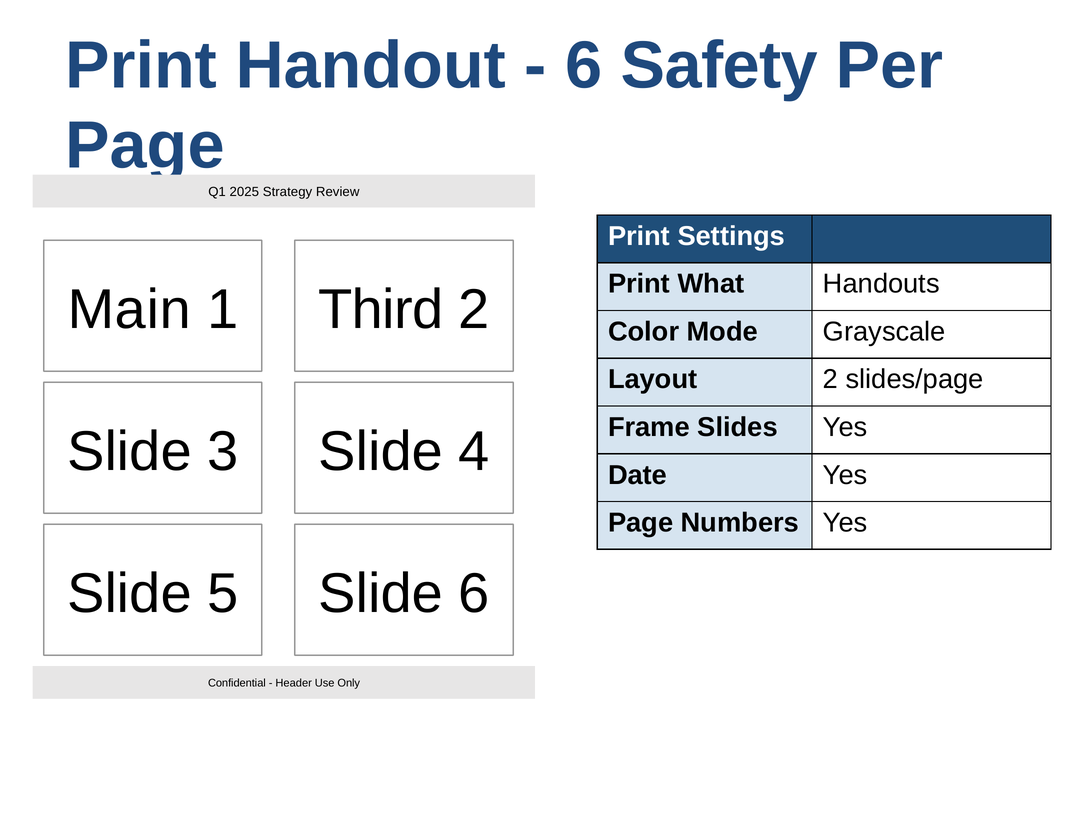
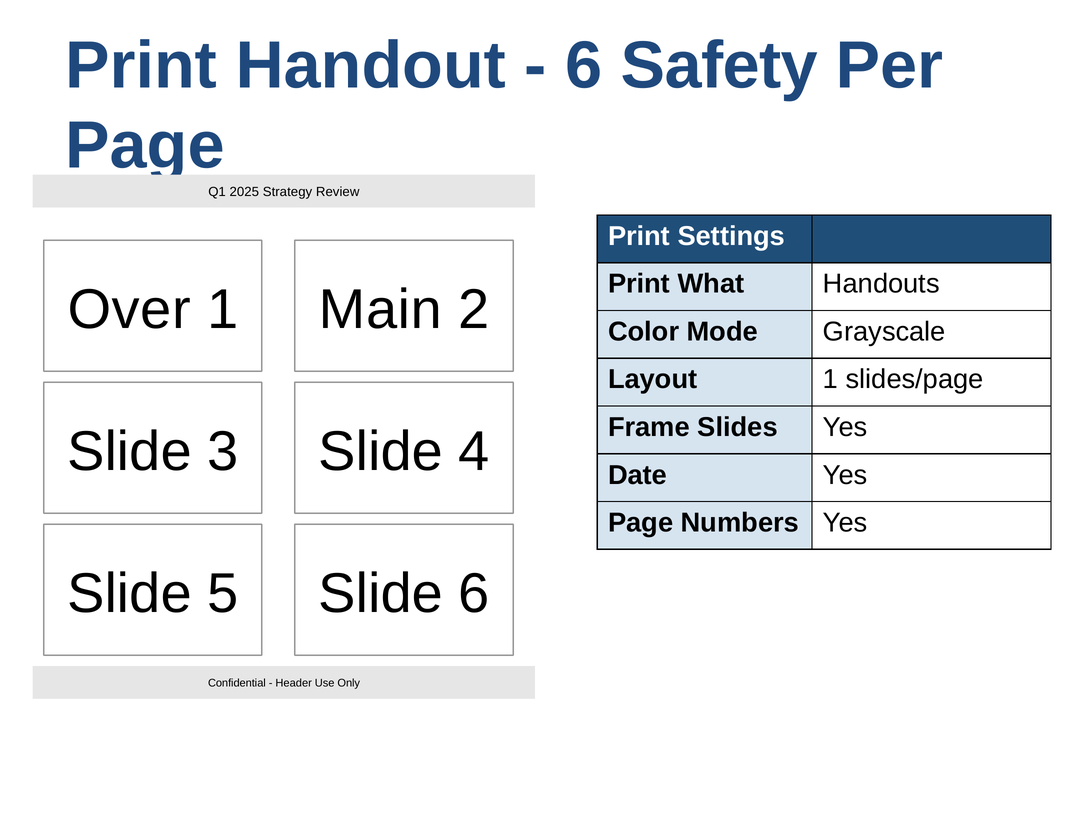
Main: Main -> Over (129, 310)
Third: Third -> Main (380, 310)
Layout 2: 2 -> 1 (831, 379)
